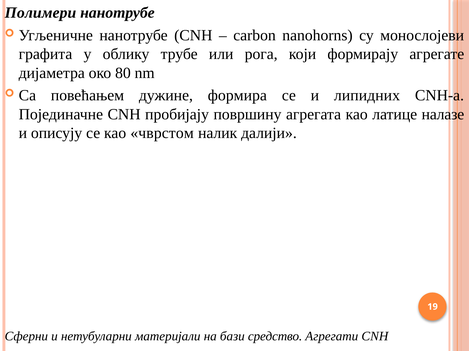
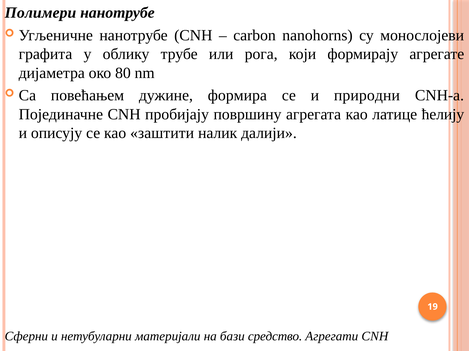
липидних: липидних -> природни (367, 96)
налазе: налазе -> ћелију (443, 114)
чврстом: чврстом -> заштити (162, 133)
